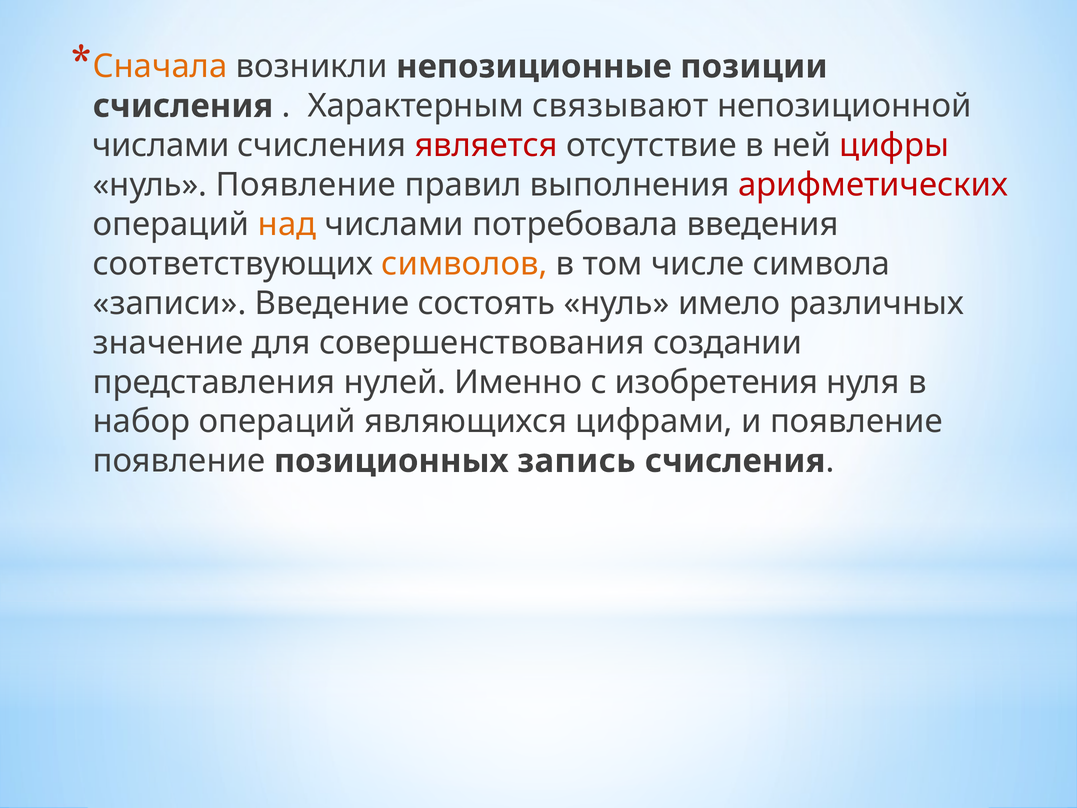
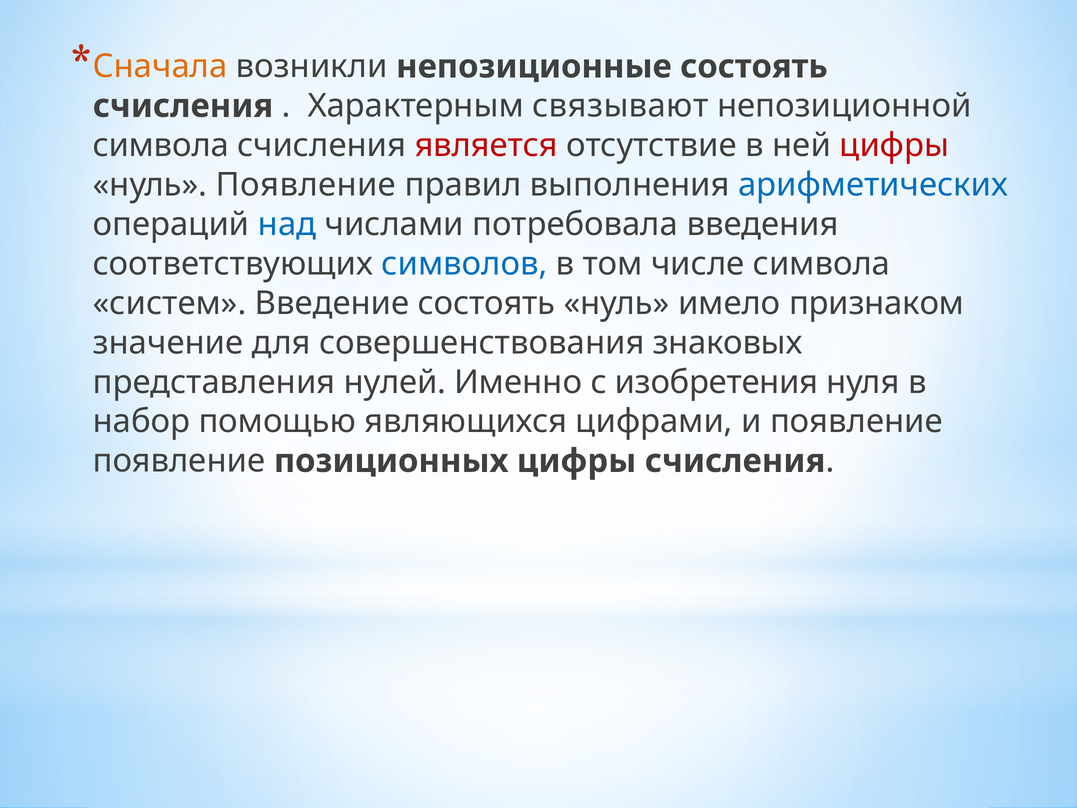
непозиционные позиции: позиции -> состоять (754, 67)
числами: числами -> символа (161, 145)
арифметических colour: red -> blue (873, 185)
над colour: orange -> blue (287, 224)
символов colour: orange -> blue (464, 264)
записи: записи -> систем (170, 303)
различных: различных -> признаком (877, 303)
создании: создании -> знаковых (728, 343)
набор операций: операций -> помощью (277, 421)
позиционных запись: запись -> цифры (577, 461)
